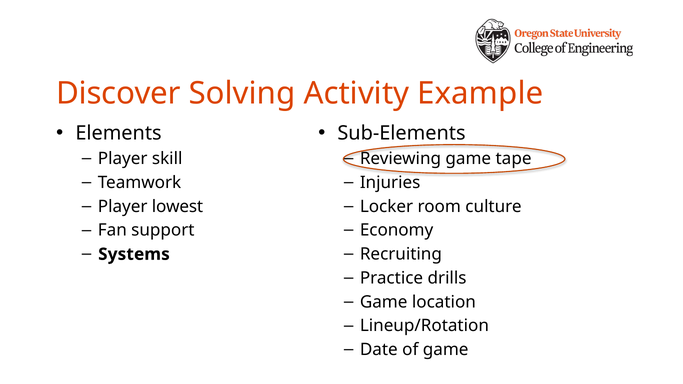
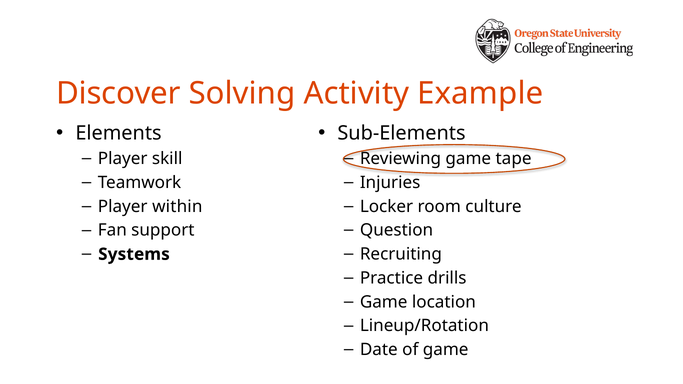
lowest: lowest -> within (177, 207)
Economy: Economy -> Question (397, 230)
